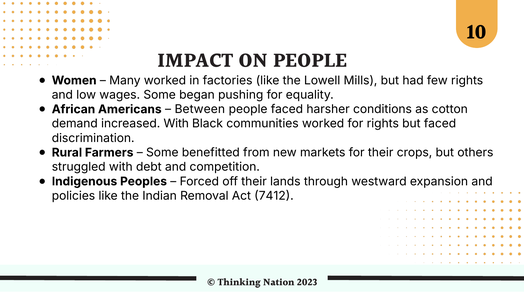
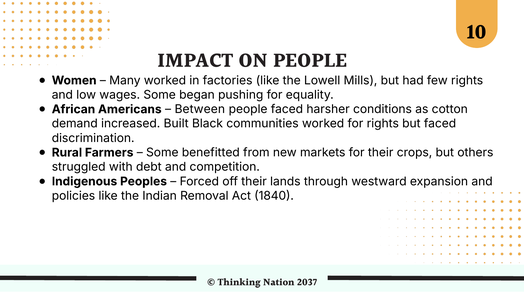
increased With: With -> Built (176, 124)
7412: 7412 -> 1840 (274, 196)
2023: 2023 -> 2037 (307, 282)
